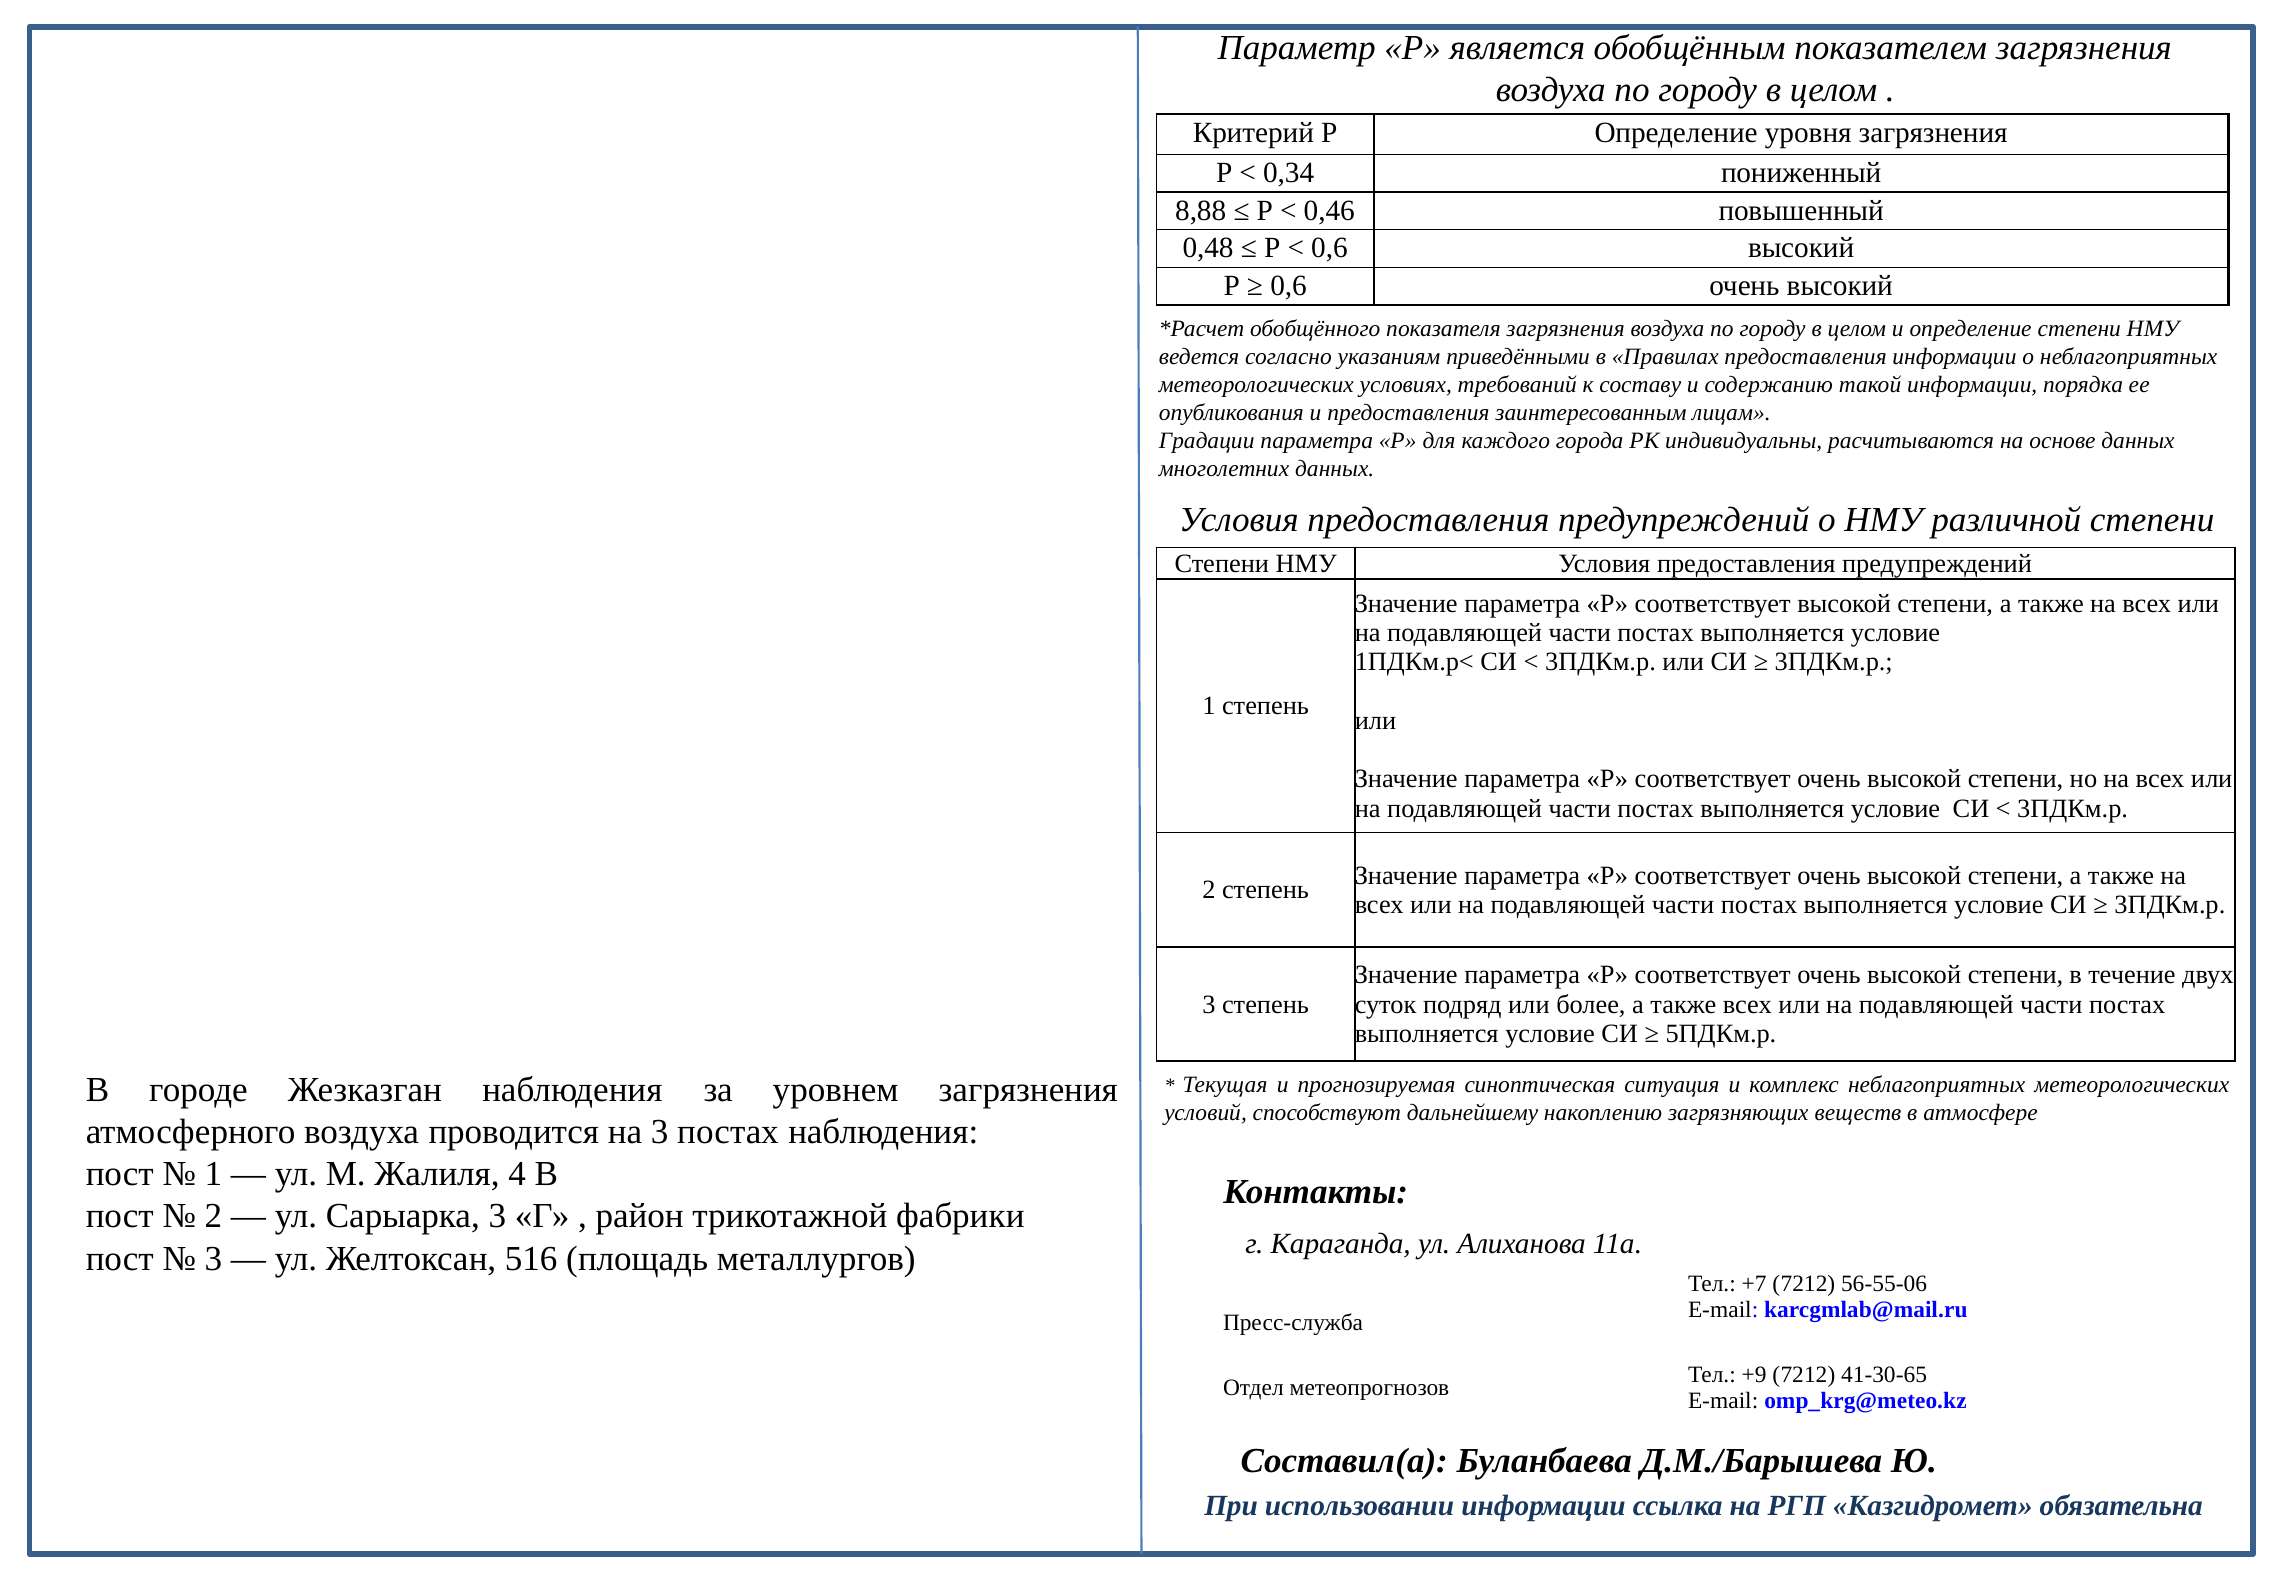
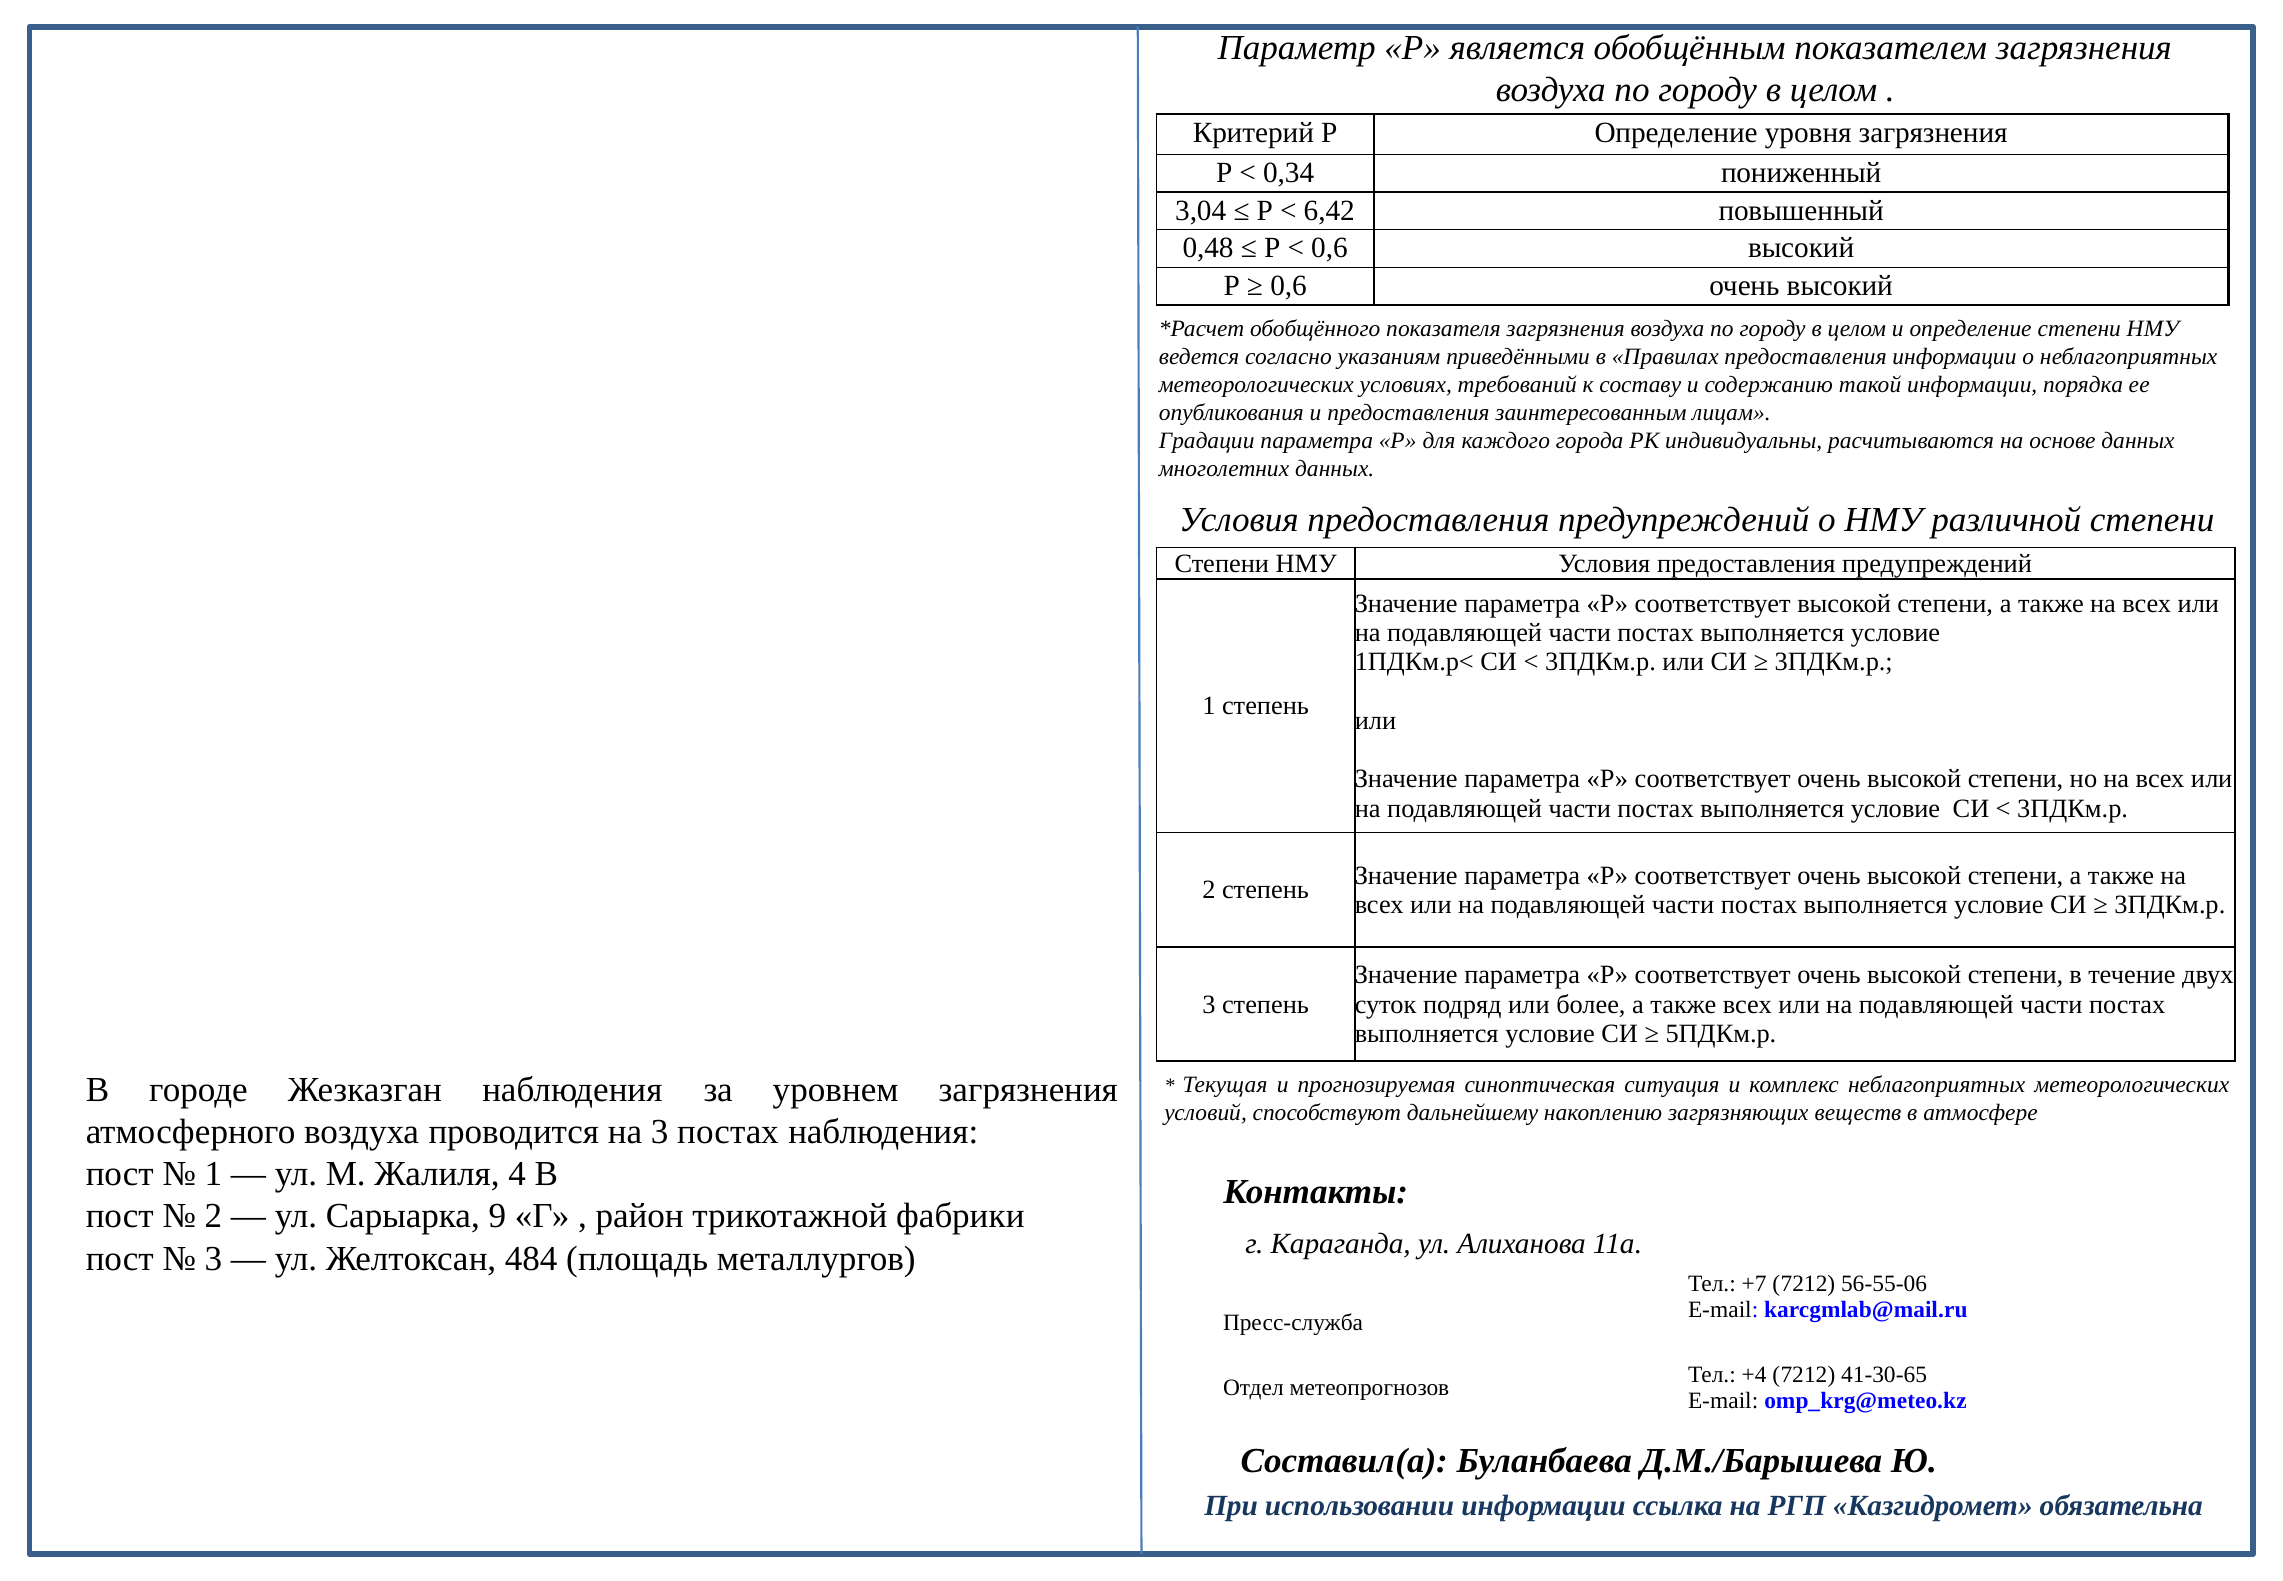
8,88: 8,88 -> 3,04 (1201, 210)
0,46: 0,46 -> 6,42 (1329, 210)
Сарыарка 3: 3 -> 9 (497, 1216)
516: 516 -> 484 (531, 1258)
+9: +9 -> +4 (1754, 1375)
